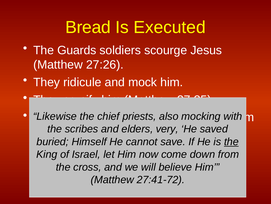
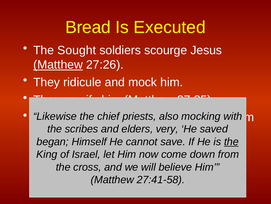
Guards: Guards -> Sought (77, 50)
Matthew underline: none -> present (58, 65)
buried: buried -> began (53, 141)
27:41-72: 27:41-72 -> 27:41-58 (161, 179)
